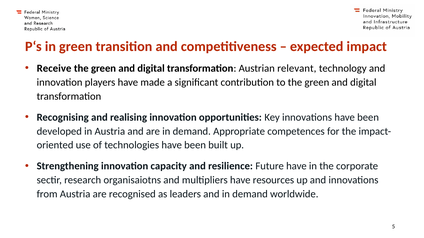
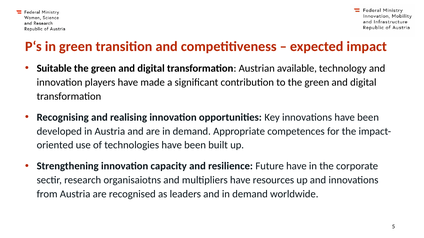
Receive: Receive -> Suitable (54, 68)
relevant: relevant -> available (297, 68)
